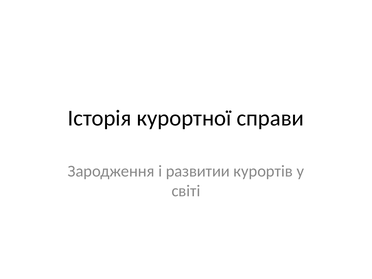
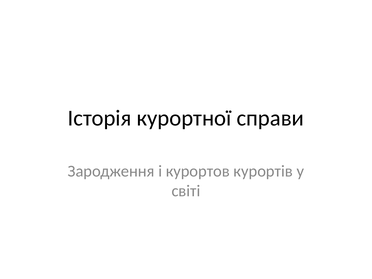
развитии: развитии -> курортов (198, 171)
